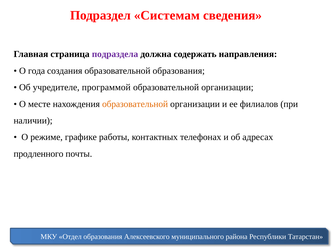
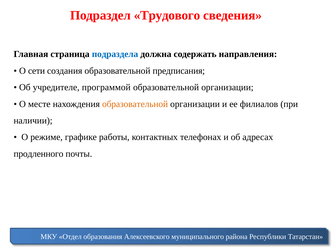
Системам: Системам -> Трудового (167, 15)
подраздела colour: purple -> blue (115, 54)
года: года -> сети (37, 71)
образовательной образования: образования -> предписания (179, 71)
